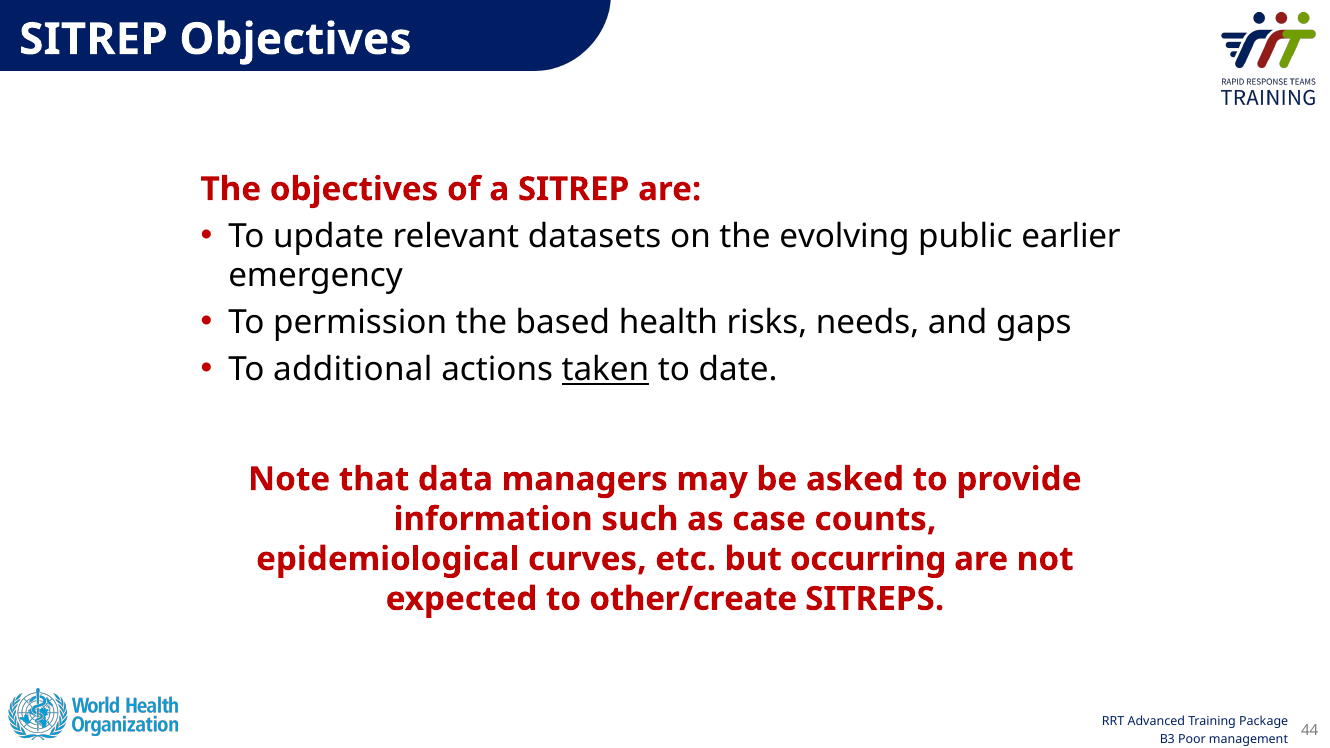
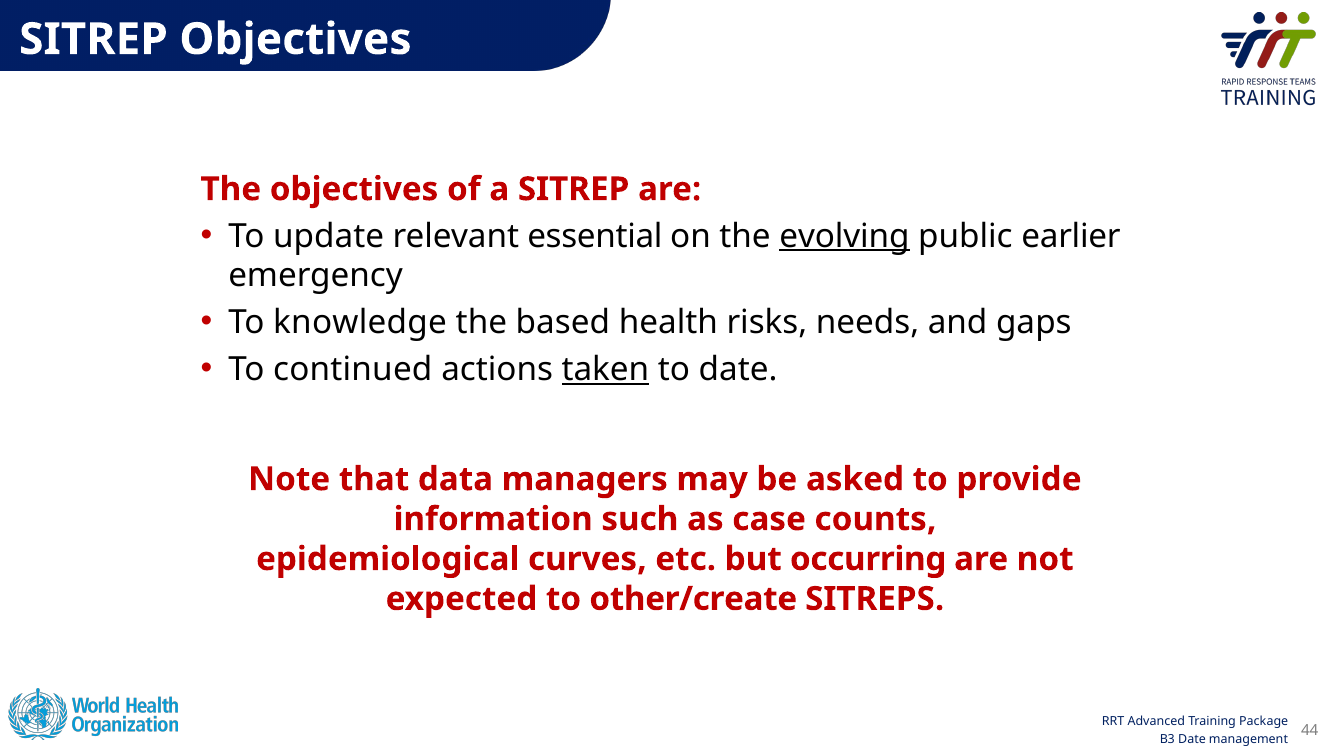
datasets: datasets -> essential (595, 236)
evolving underline: none -> present (845, 236)
permission: permission -> knowledge (360, 323)
additional: additional -> continued (353, 370)
Poor: Poor -> Date (1192, 739)
